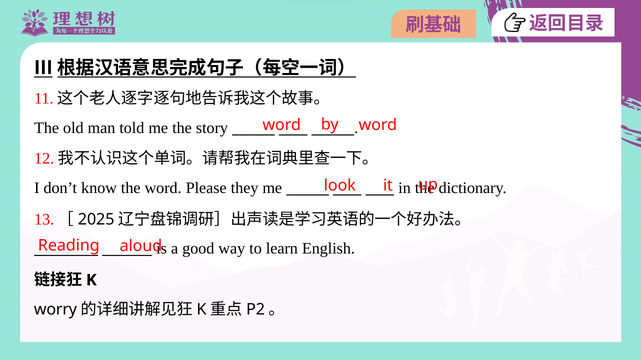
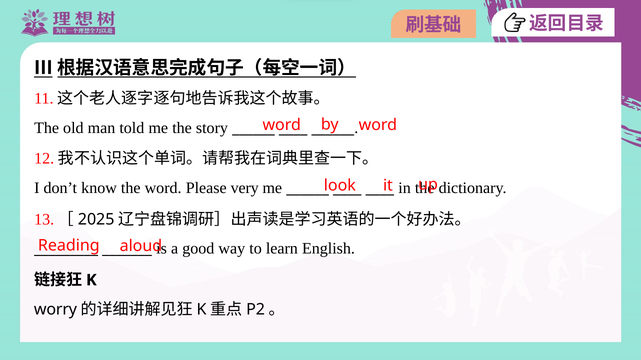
they: they -> very (245, 188)
